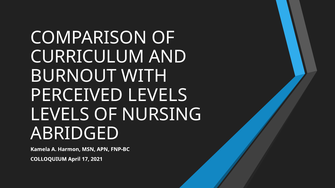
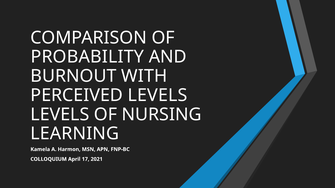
CURRICULUM: CURRICULUM -> PROBABILITY (87, 57)
ABRIDGED: ABRIDGED -> LEARNING (75, 134)
